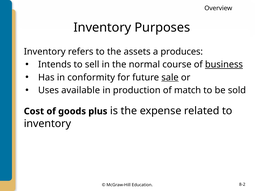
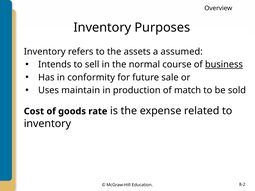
produces: produces -> assumed (182, 52)
sale underline: present -> none (170, 78)
available: available -> maintain (81, 90)
plus: plus -> rate (98, 111)
